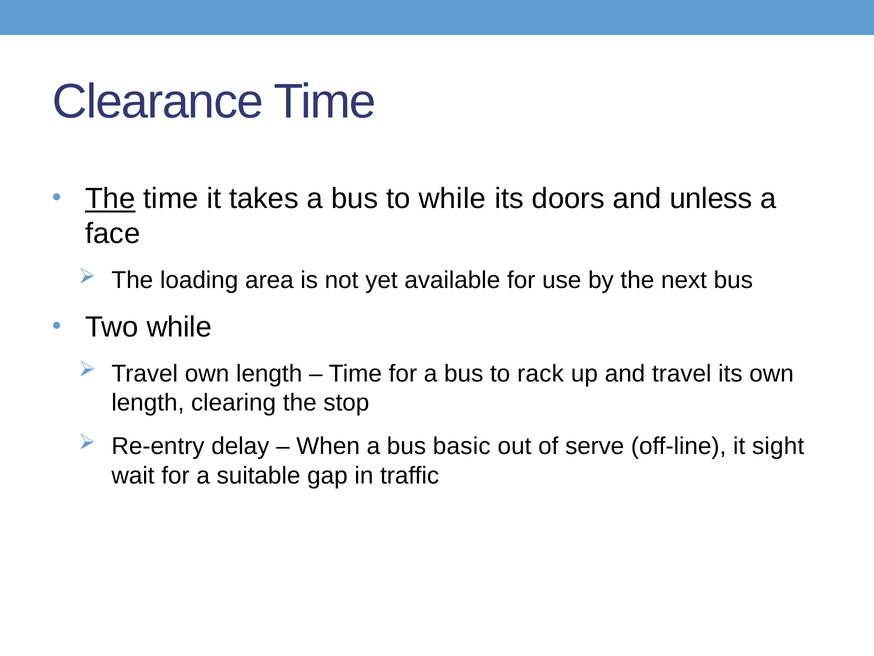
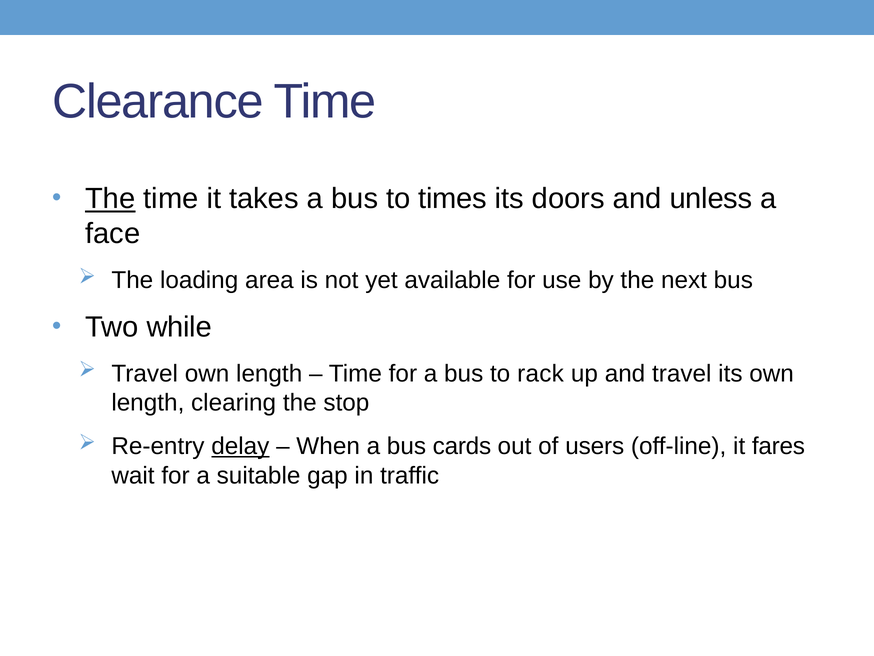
to while: while -> times (453, 199)
delay underline: none -> present (240, 446)
basic: basic -> cards (462, 446)
serve: serve -> users (595, 446)
sight: sight -> fares (778, 446)
